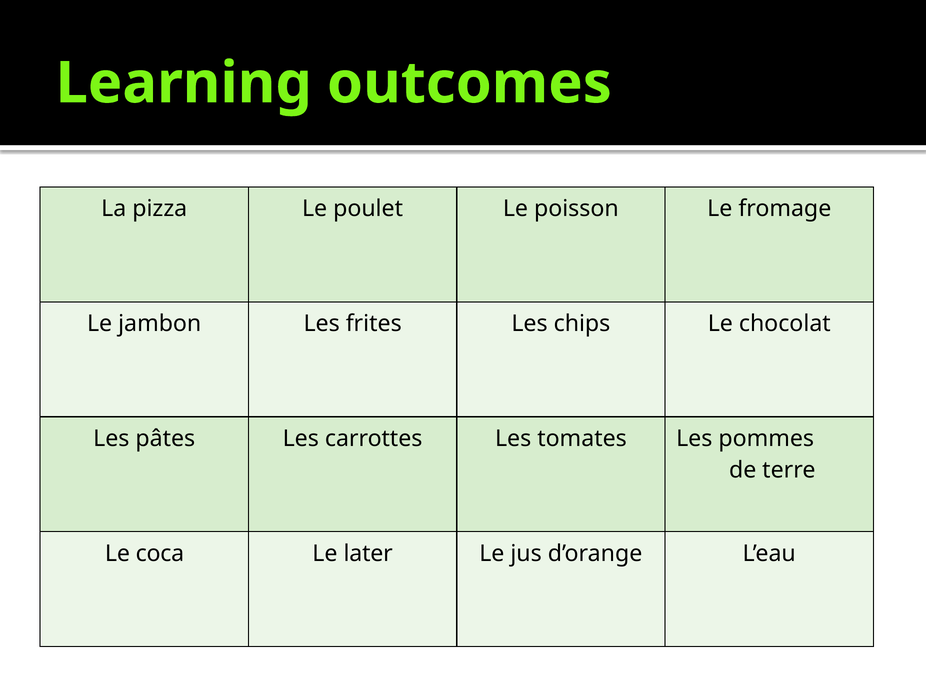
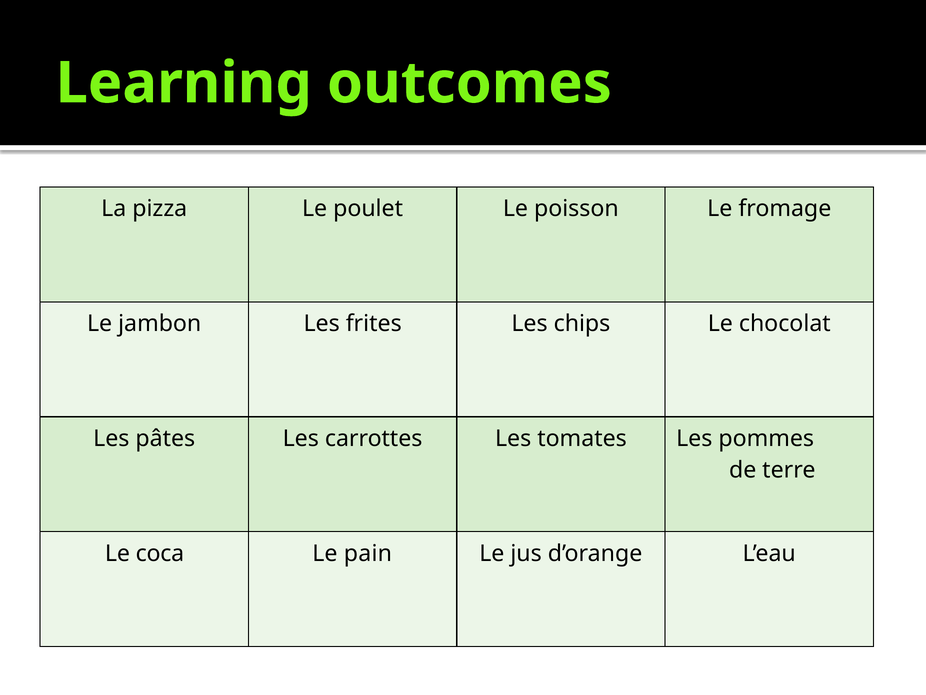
later: later -> pain (368, 553)
